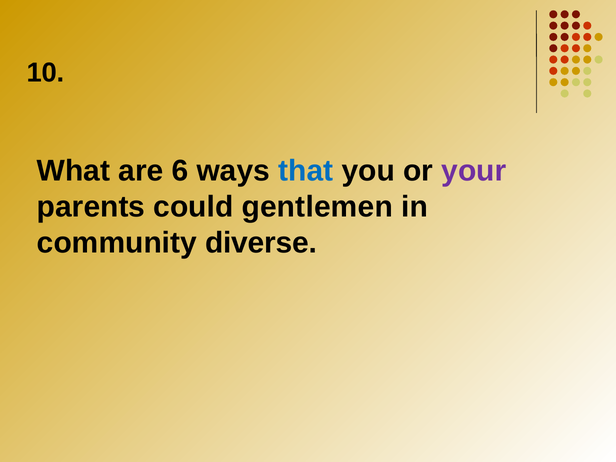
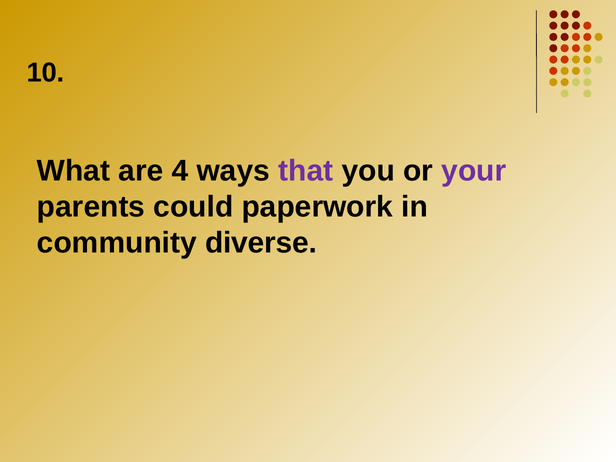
6: 6 -> 4 (180, 171)
that colour: blue -> purple (306, 171)
gentlemen: gentlemen -> paperwork (317, 207)
